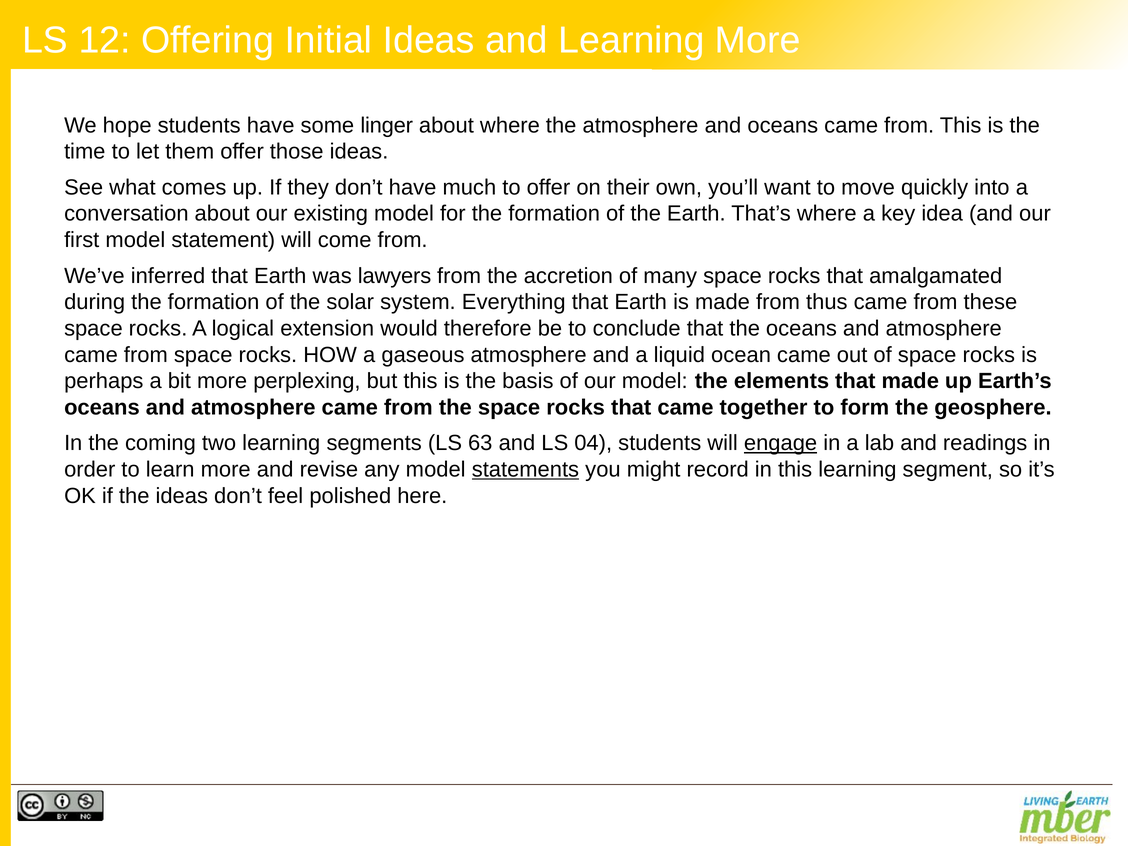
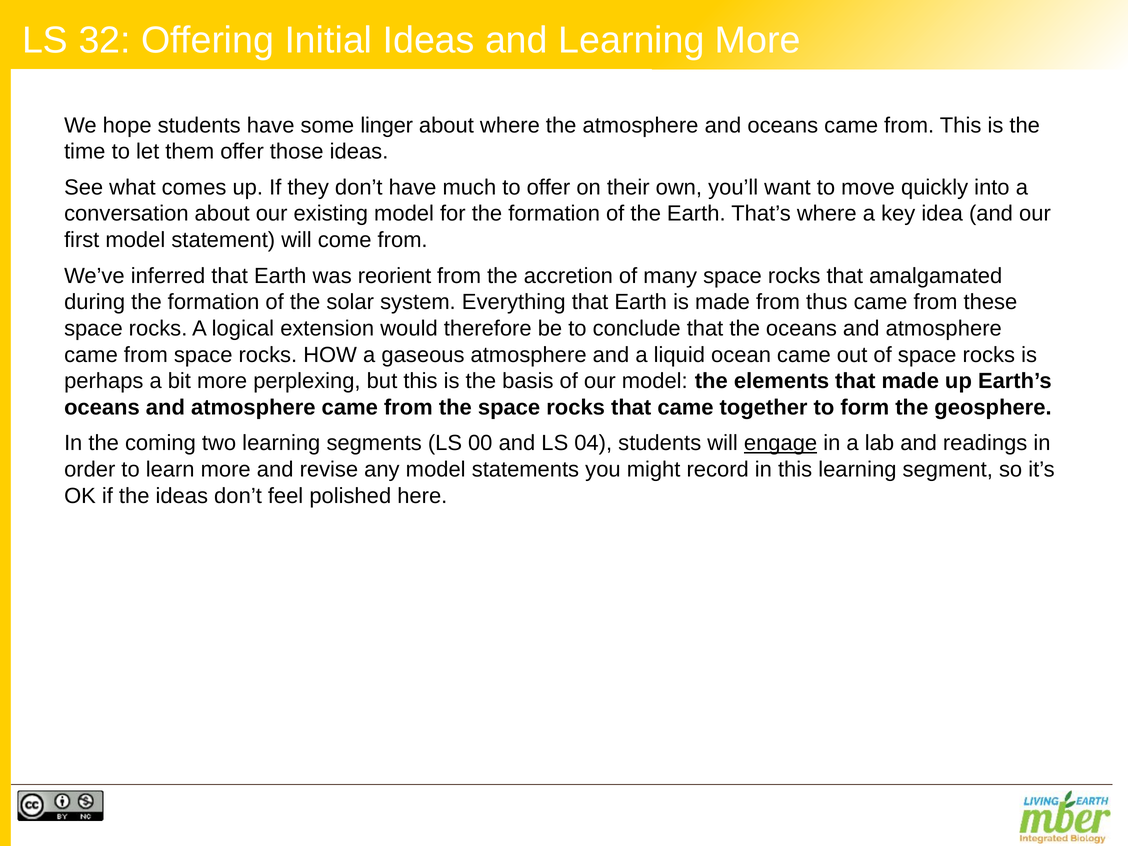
12: 12 -> 32 (105, 40)
lawyers: lawyers -> reorient (395, 276)
63: 63 -> 00 (480, 443)
statements underline: present -> none (525, 470)
